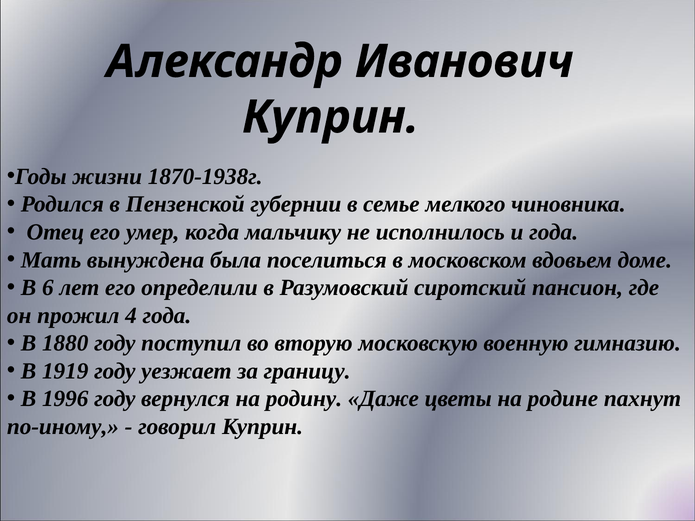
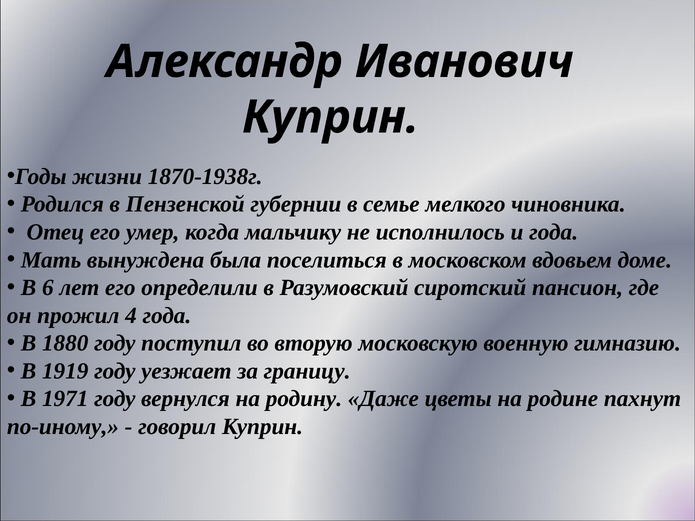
1996: 1996 -> 1971 (65, 399)
